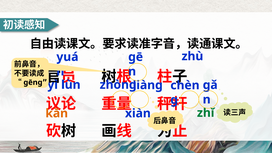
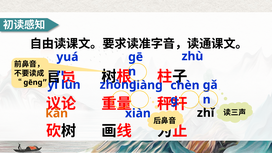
zhǐ colour: green -> black (206, 113)
